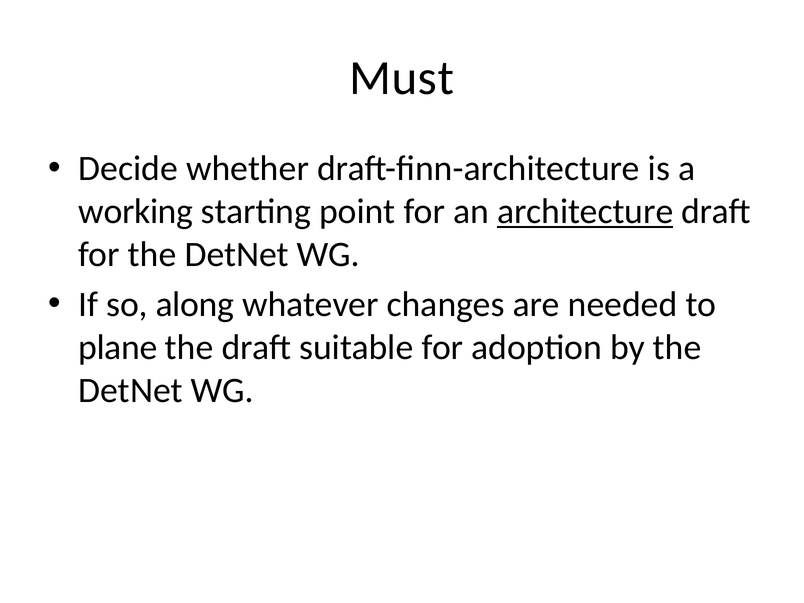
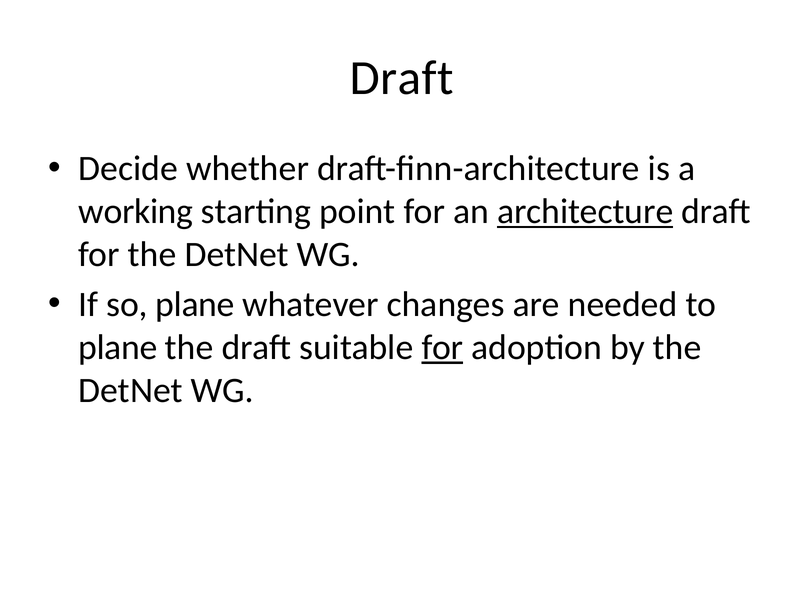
Must: Must -> Draft (402, 78)
so along: along -> plane (195, 304)
for underline: none -> present (442, 347)
